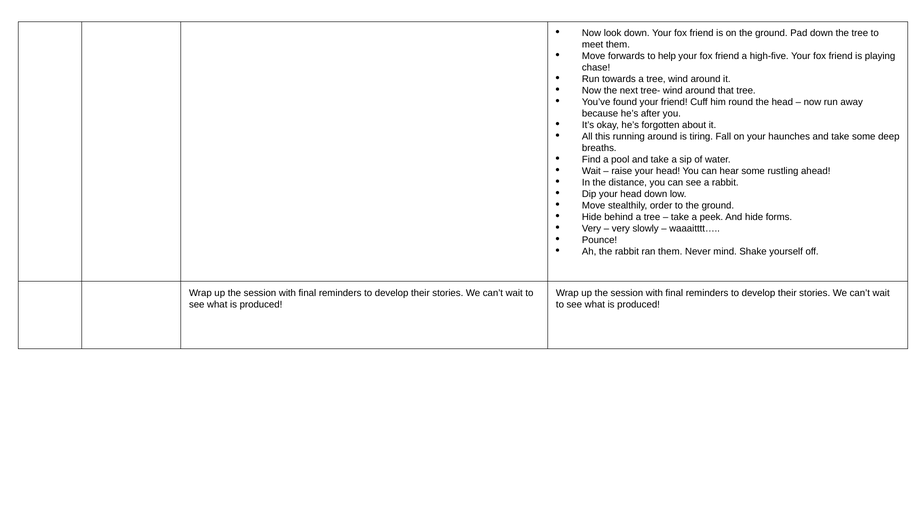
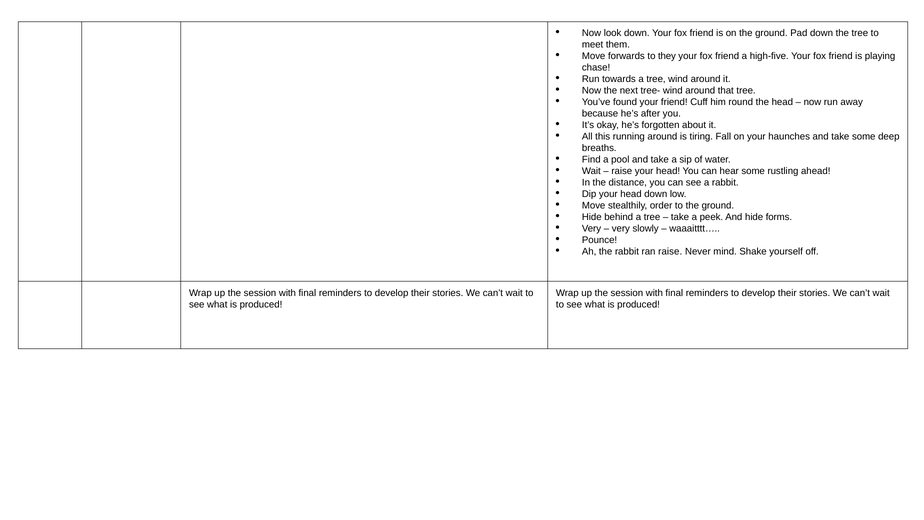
help: help -> they (667, 56)
ran them: them -> raise (670, 251)
